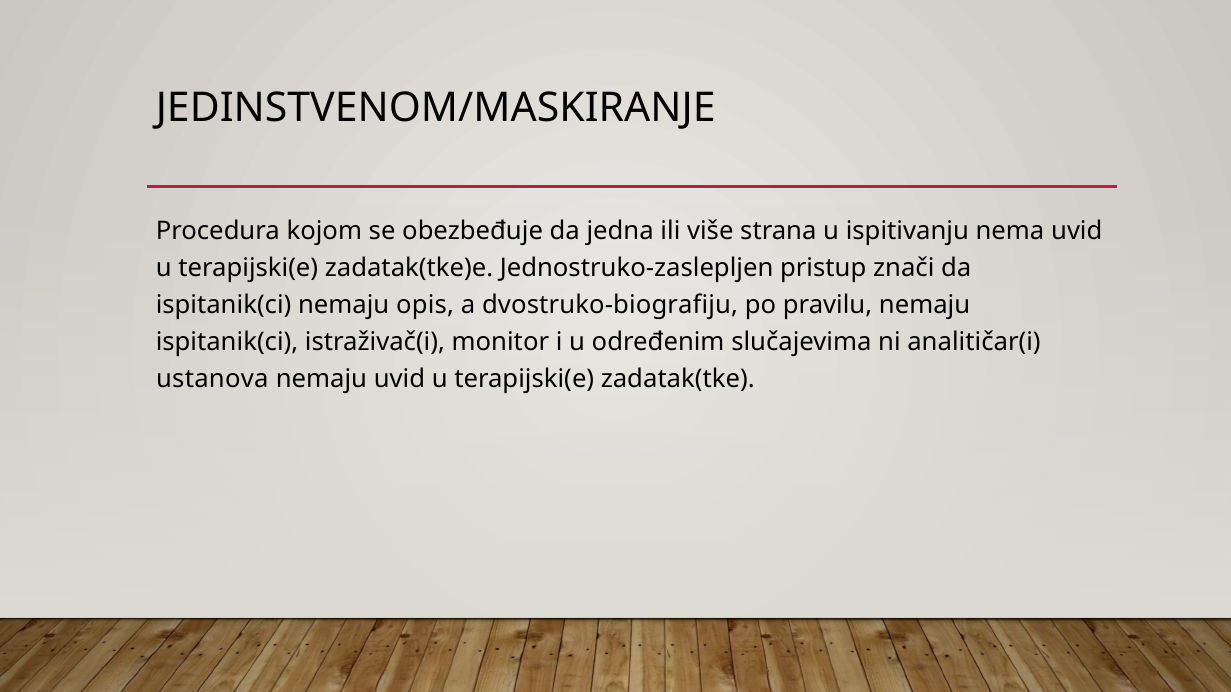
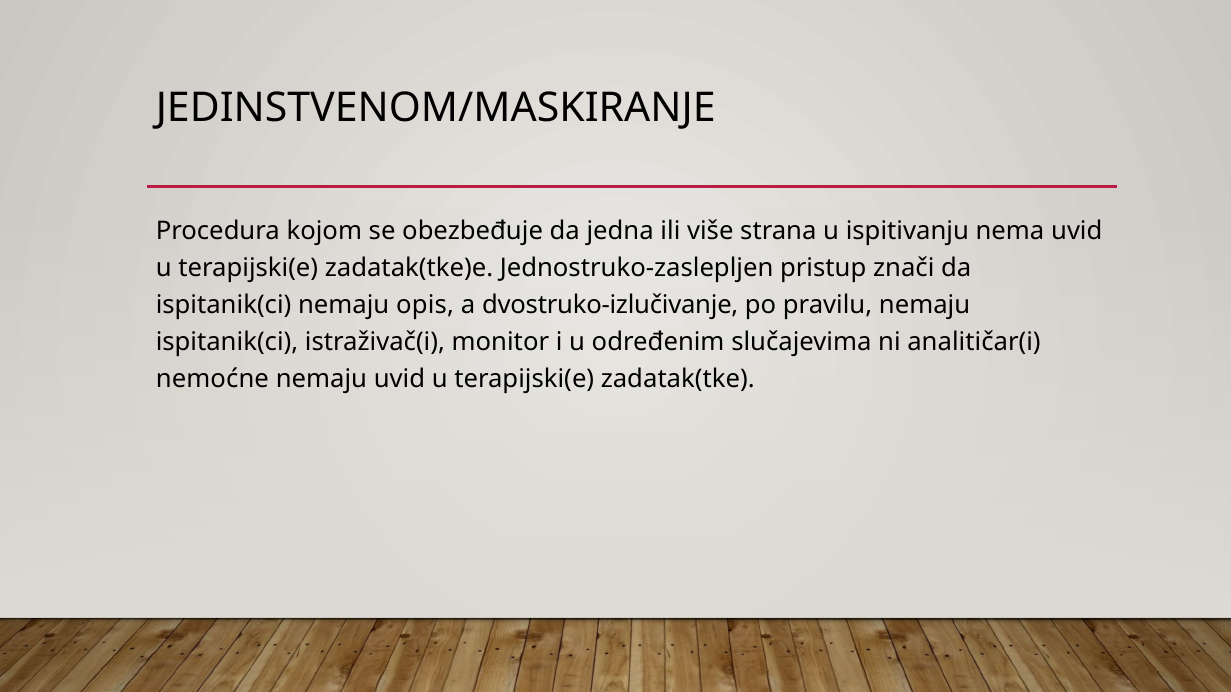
dvostruko-biografiju: dvostruko-biografiju -> dvostruko-izlučivanje (610, 305)
ustanova: ustanova -> nemoćne (212, 379)
